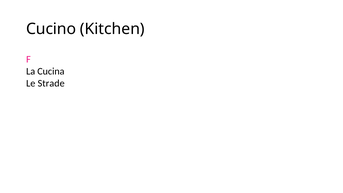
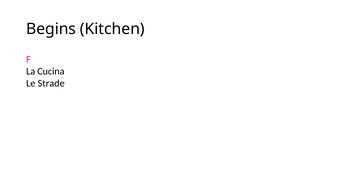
Cucino: Cucino -> Begins (51, 29)
